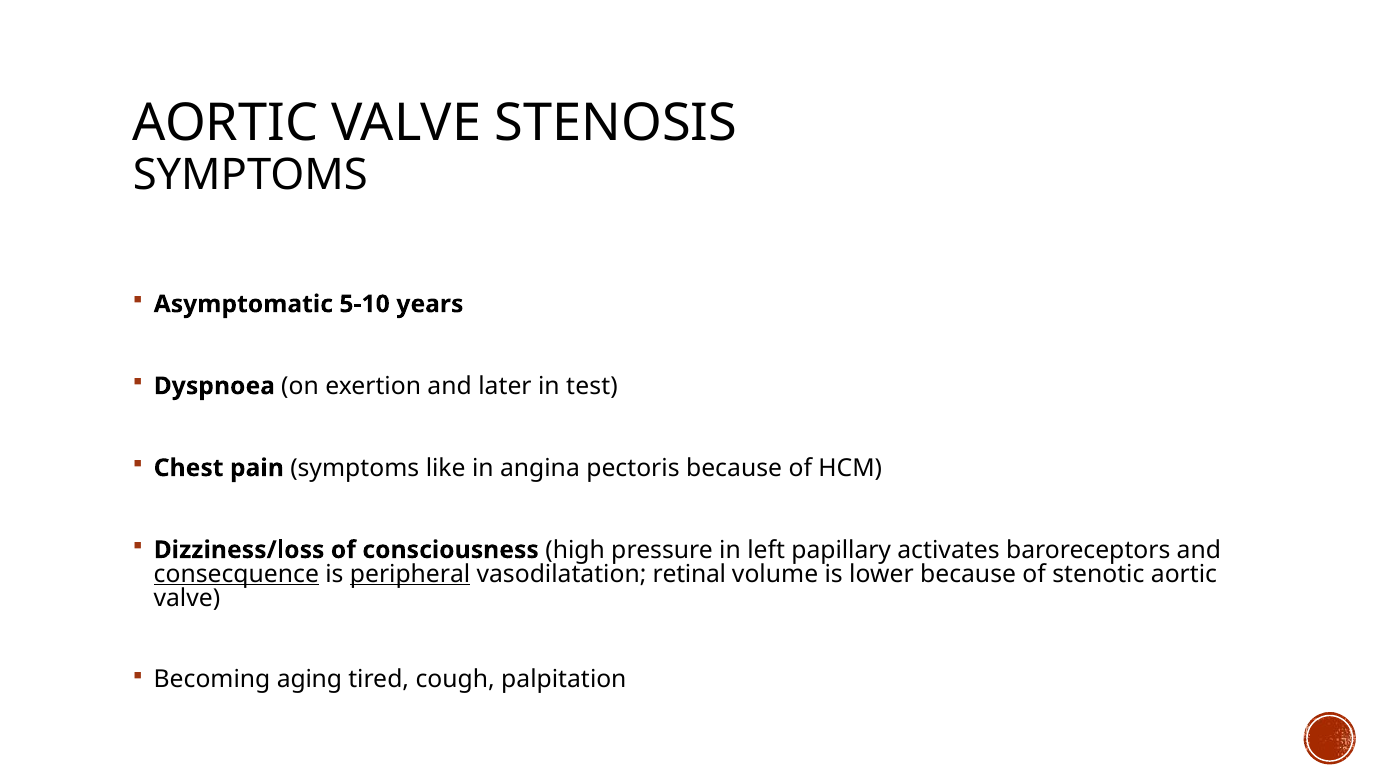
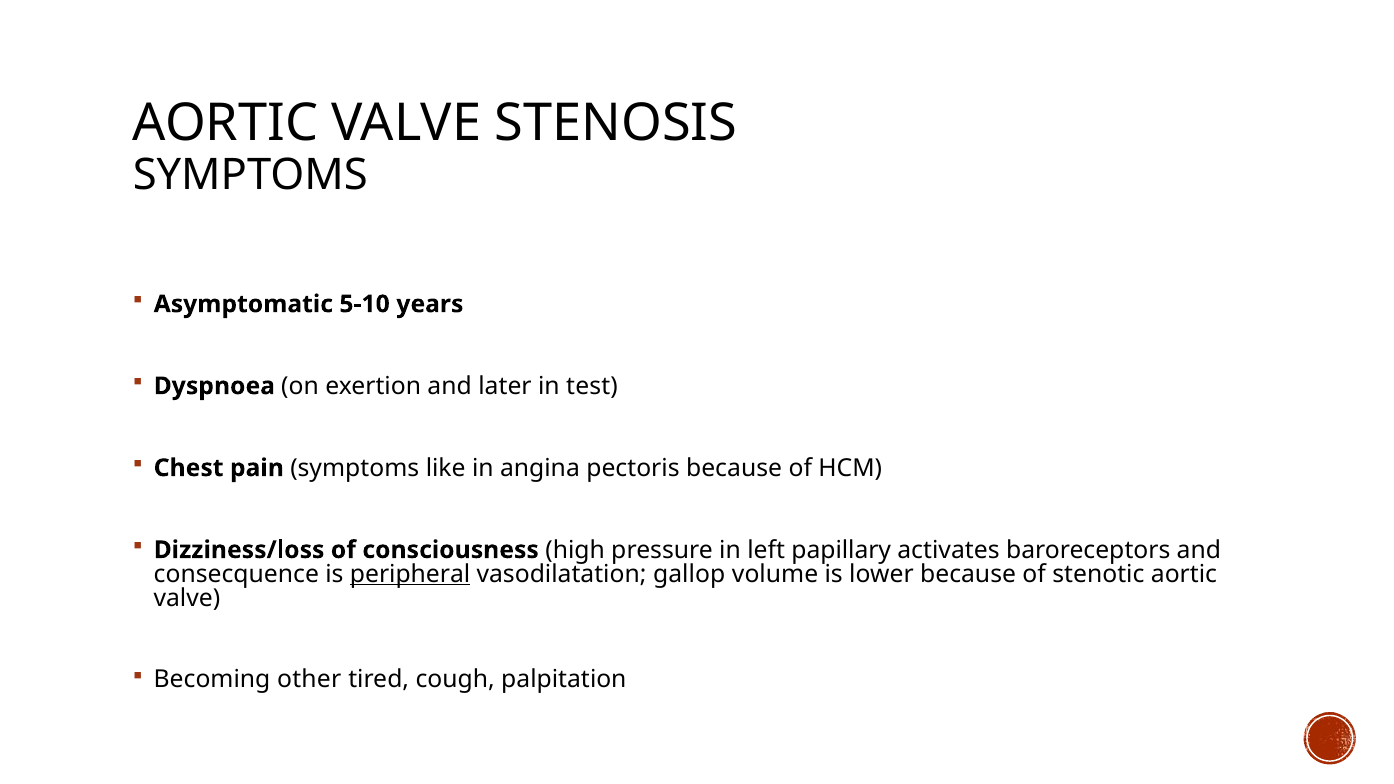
consecquence underline: present -> none (236, 574)
retinal: retinal -> gallop (689, 574)
aging: aging -> other (309, 680)
